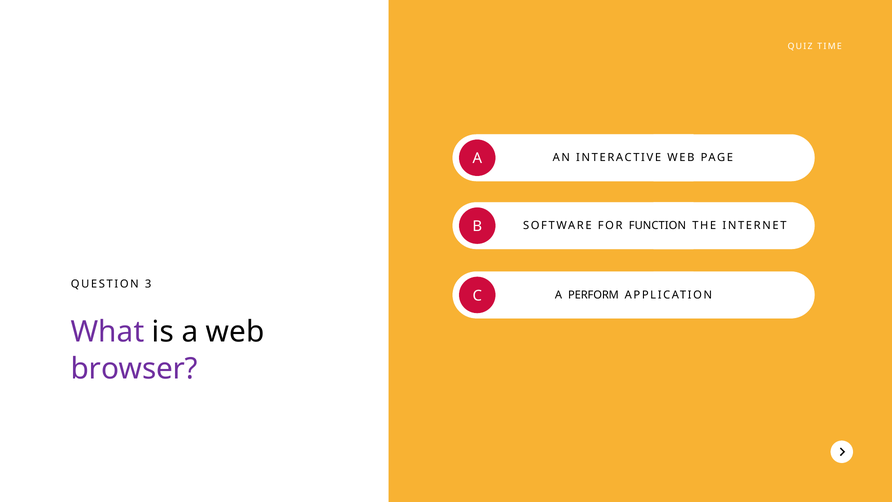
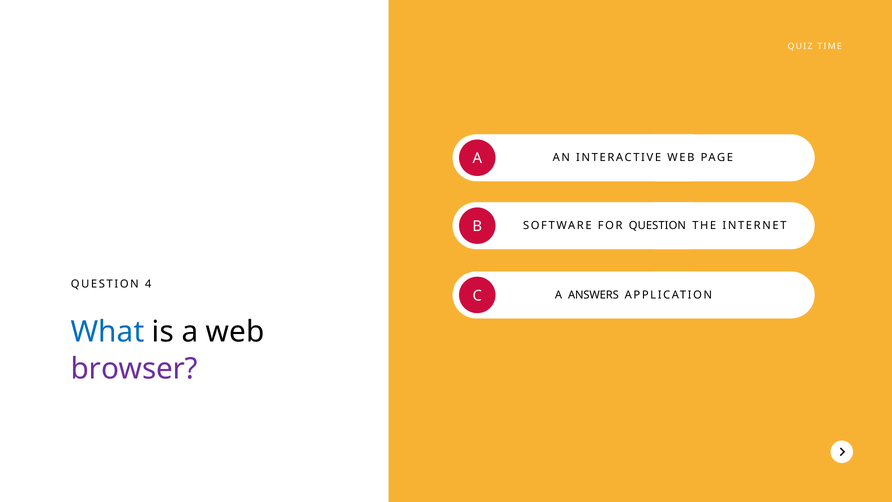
FOR FUNCTION: FUNCTION -> QUESTION (657, 225)
3: 3 -> 4 (148, 284)
PERFORM: PERFORM -> ANSWERS (593, 295)
What colour: purple -> blue (108, 332)
